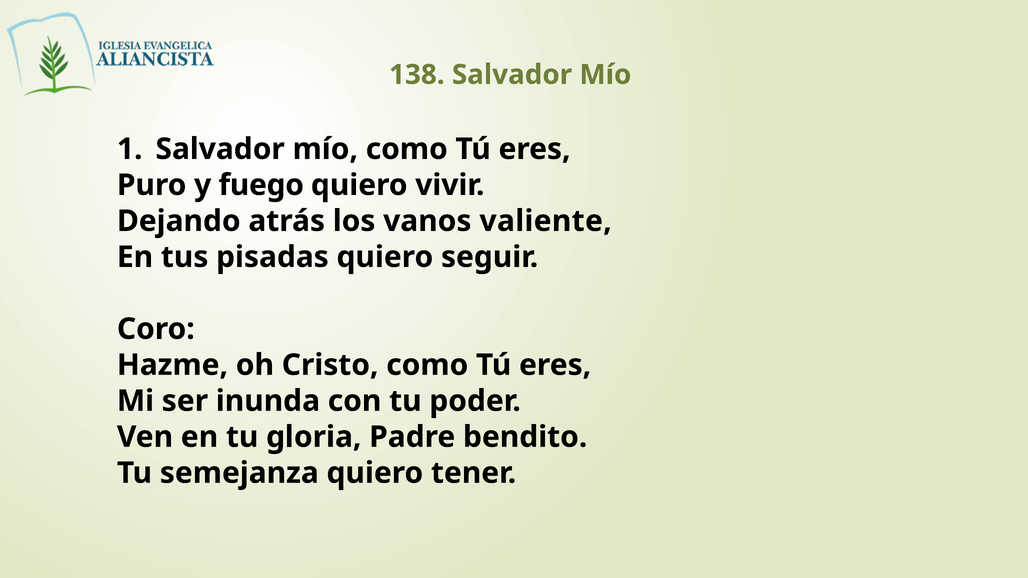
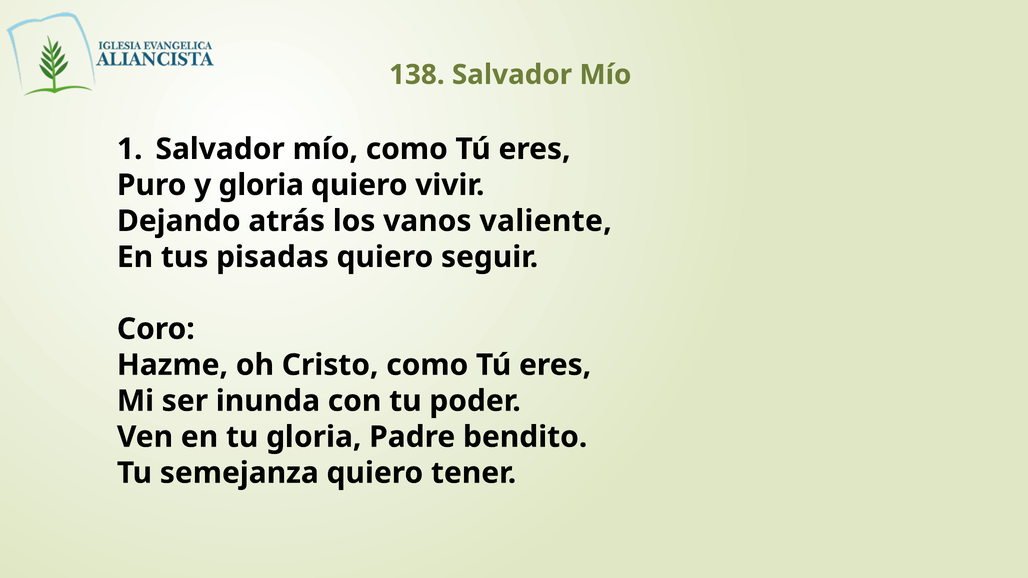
y fuego: fuego -> gloria (261, 185)
